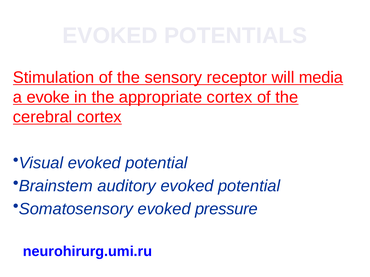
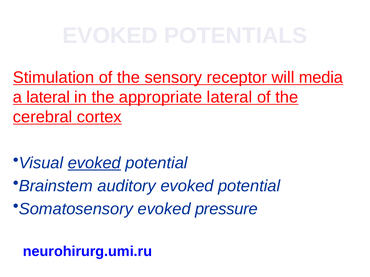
a evoke: evoke -> lateral (48, 97)
appropriate cortex: cortex -> lateral (230, 97)
evoked underline: none -> present (94, 163)
